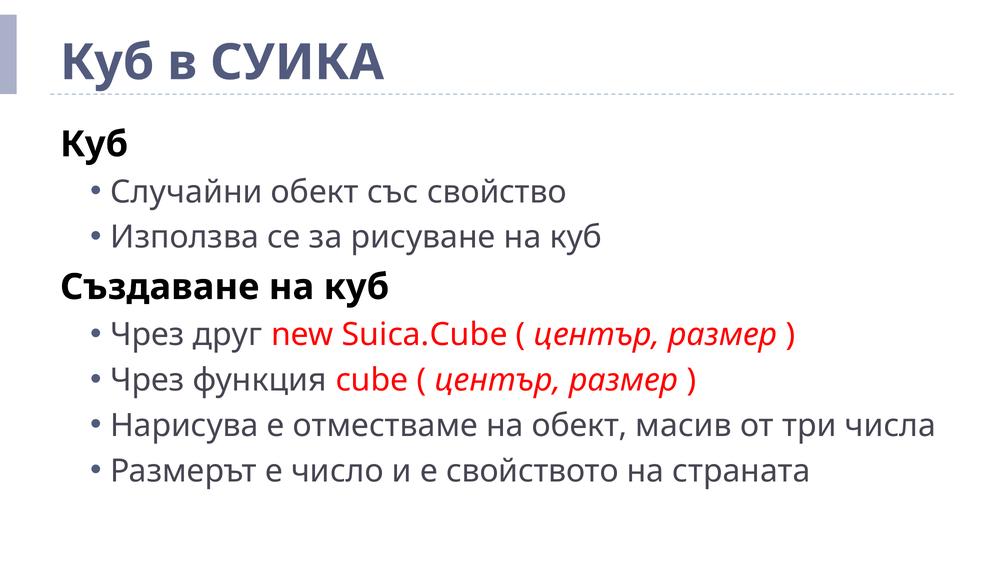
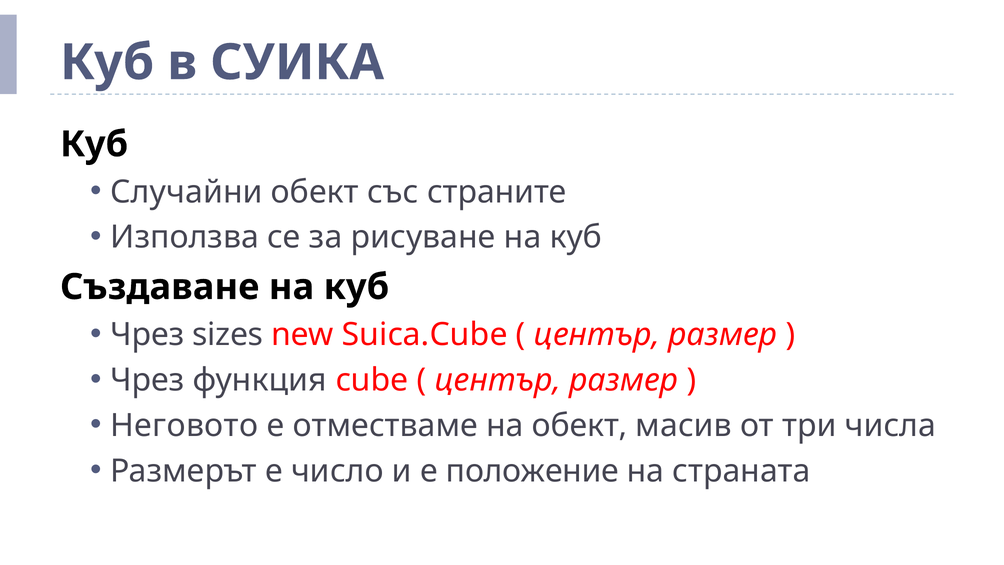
свойство: свойство -> страните (497, 192)
друг: друг -> sizes (228, 335)
Нарисува: Нарисува -> Неговото (184, 425)
свойството: свойството -> положение (532, 471)
